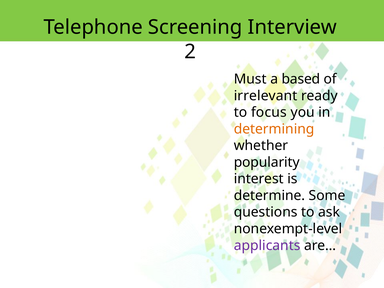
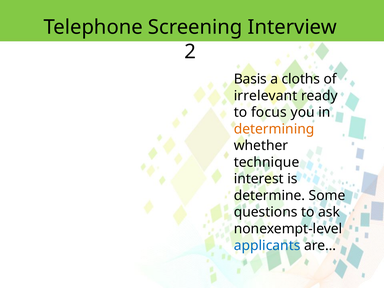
Must: Must -> Basis (250, 79)
based: based -> cloths (301, 79)
popularity: popularity -> technique (267, 162)
applicants colour: purple -> blue (267, 245)
